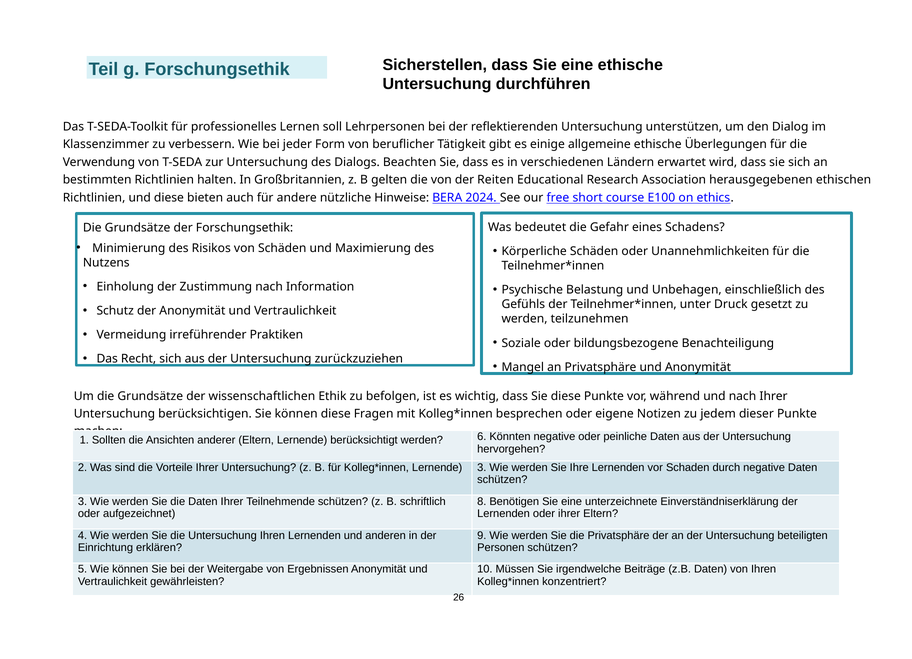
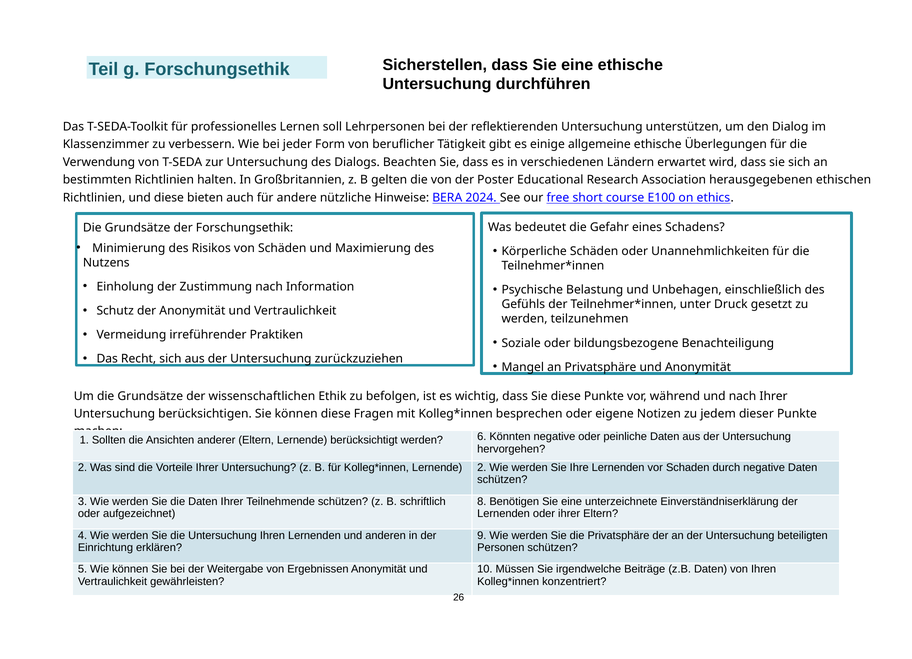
Reiten: Reiten -> Poster (496, 180)
Lernende 3: 3 -> 2 (482, 468)
